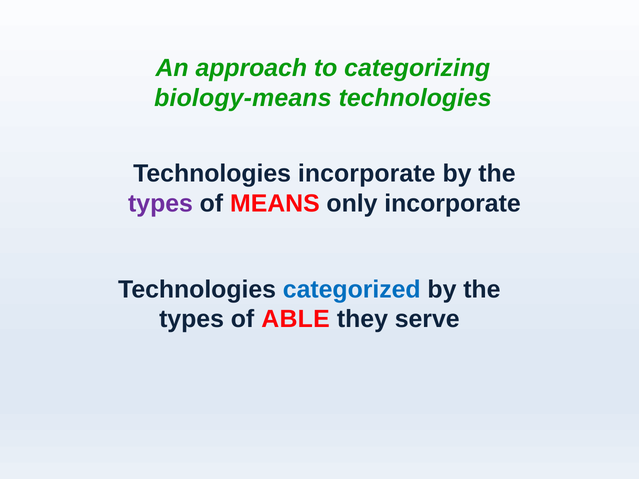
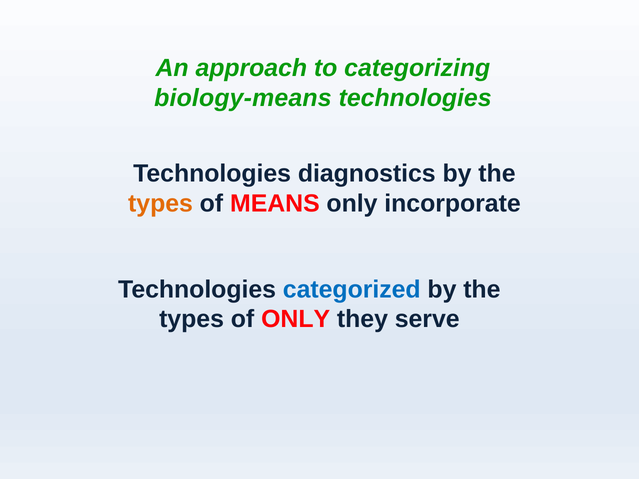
Technologies incorporate: incorporate -> diagnostics (367, 174)
types colour: purple -> orange (160, 203)
of ABLE: ABLE -> ONLY (296, 319)
